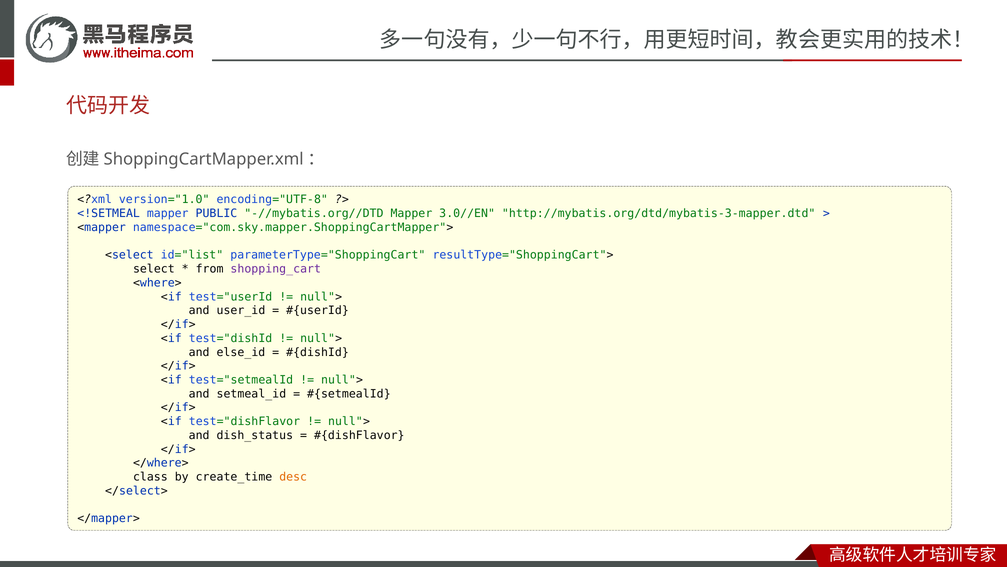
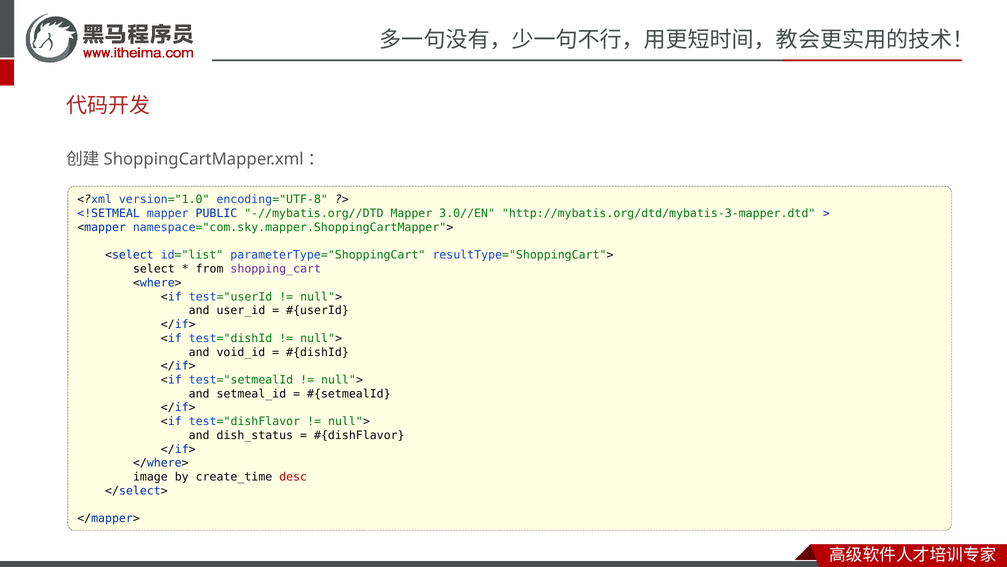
else_id: else_id -> void_id (241, 352)
class: class -> image (150, 477)
desc colour: orange -> red (293, 477)
